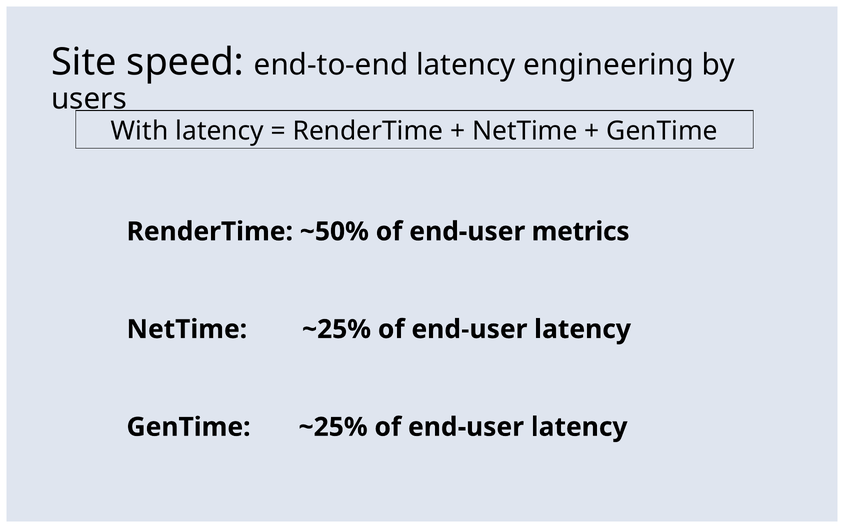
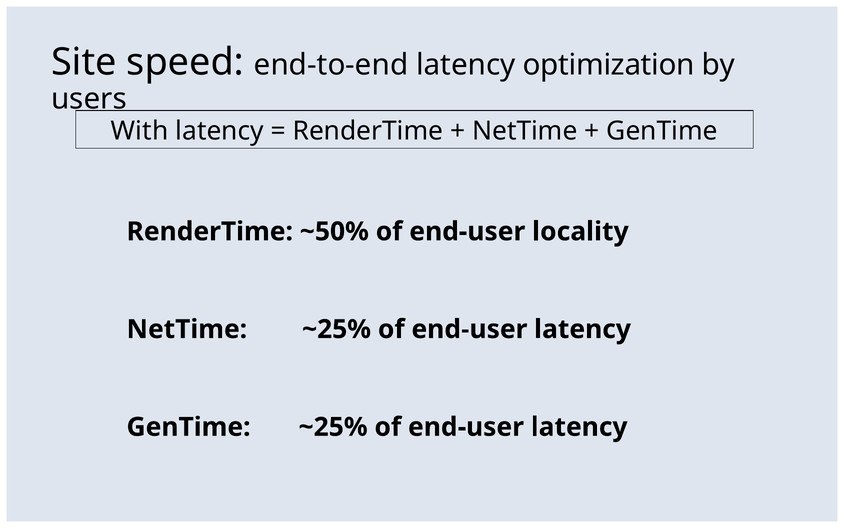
engineering: engineering -> optimization (609, 65)
metrics: metrics -> locality (580, 231)
